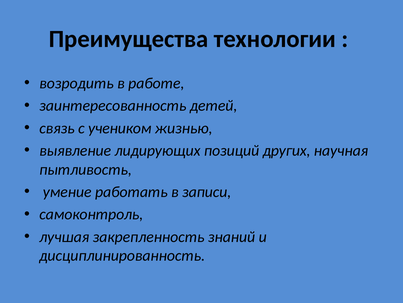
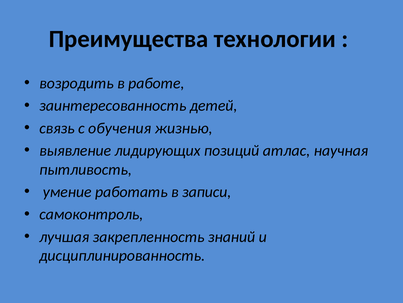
учеником: учеником -> обучения (120, 128)
других: других -> атлас (286, 150)
